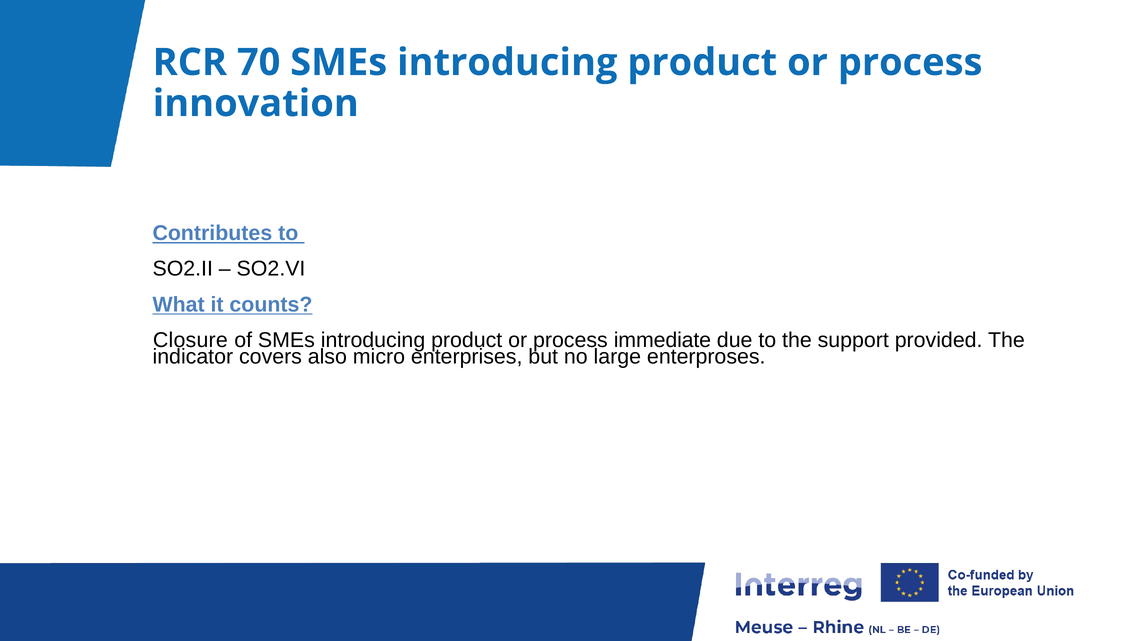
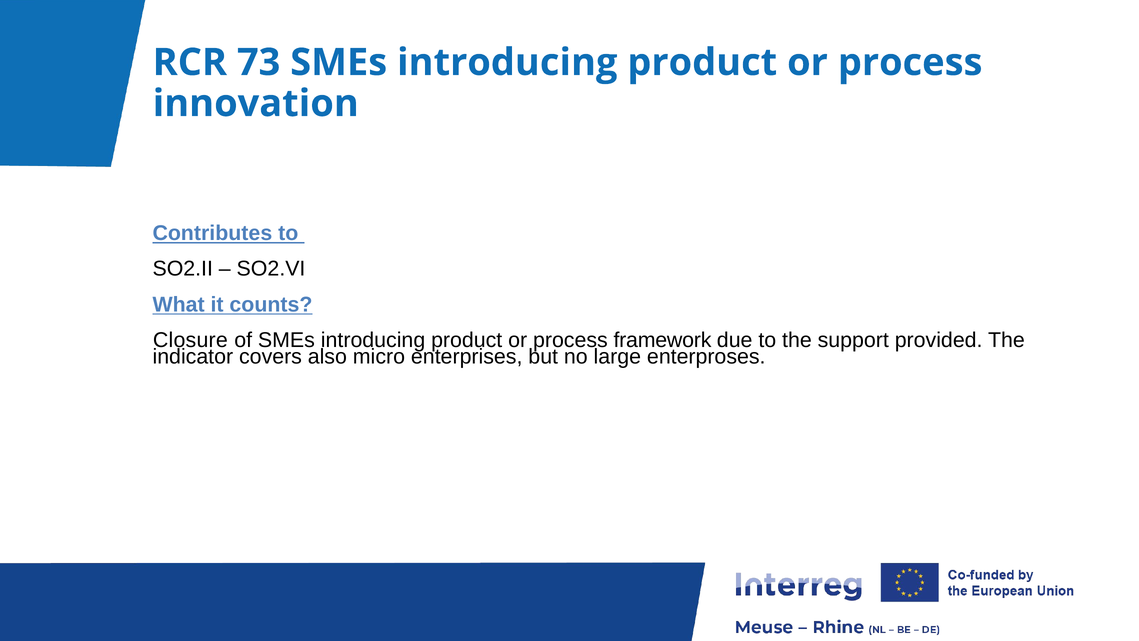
70: 70 -> 73 (259, 62)
immediate: immediate -> framework (662, 340)
